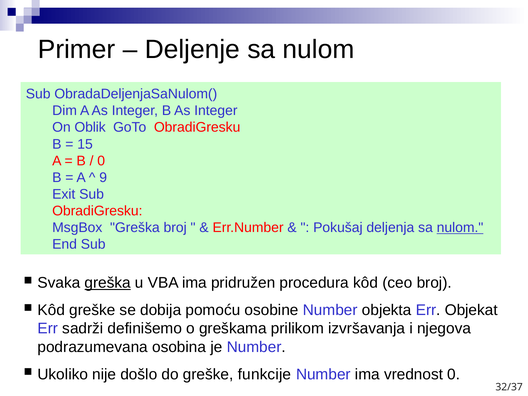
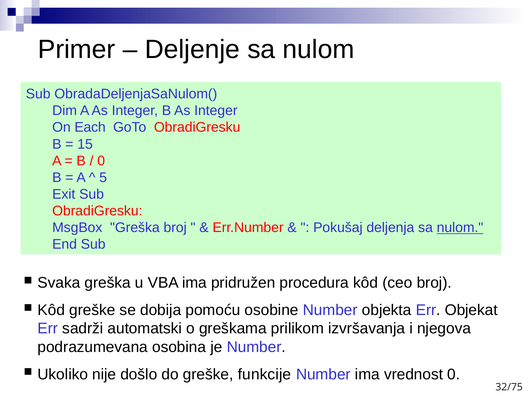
Oblik: Oblik -> Each (90, 127)
9: 9 -> 5 (103, 178)
greška underline: present -> none (108, 283)
definišemo: definišemo -> automatski (145, 329)
32/37: 32/37 -> 32/75 (509, 387)
